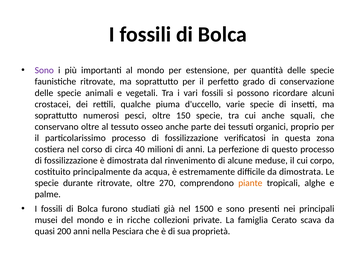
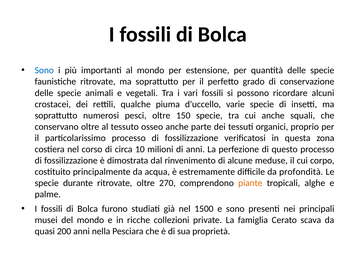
Sono colour: purple -> blue (44, 70)
40: 40 -> 10 (140, 149)
da dimostrata: dimostrata -> profondità (301, 172)
